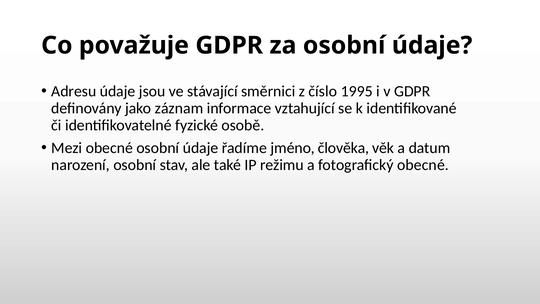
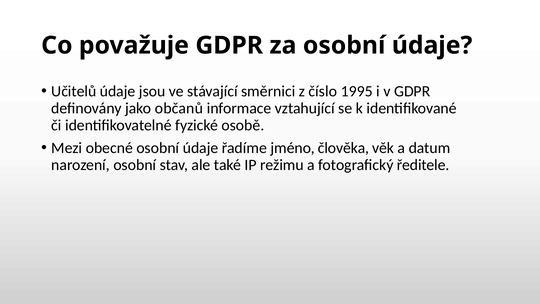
Adresu: Adresu -> Učitelů (74, 91)
záznam: záznam -> občanů (179, 108)
fotografický obecné: obecné -> ředitele (423, 165)
